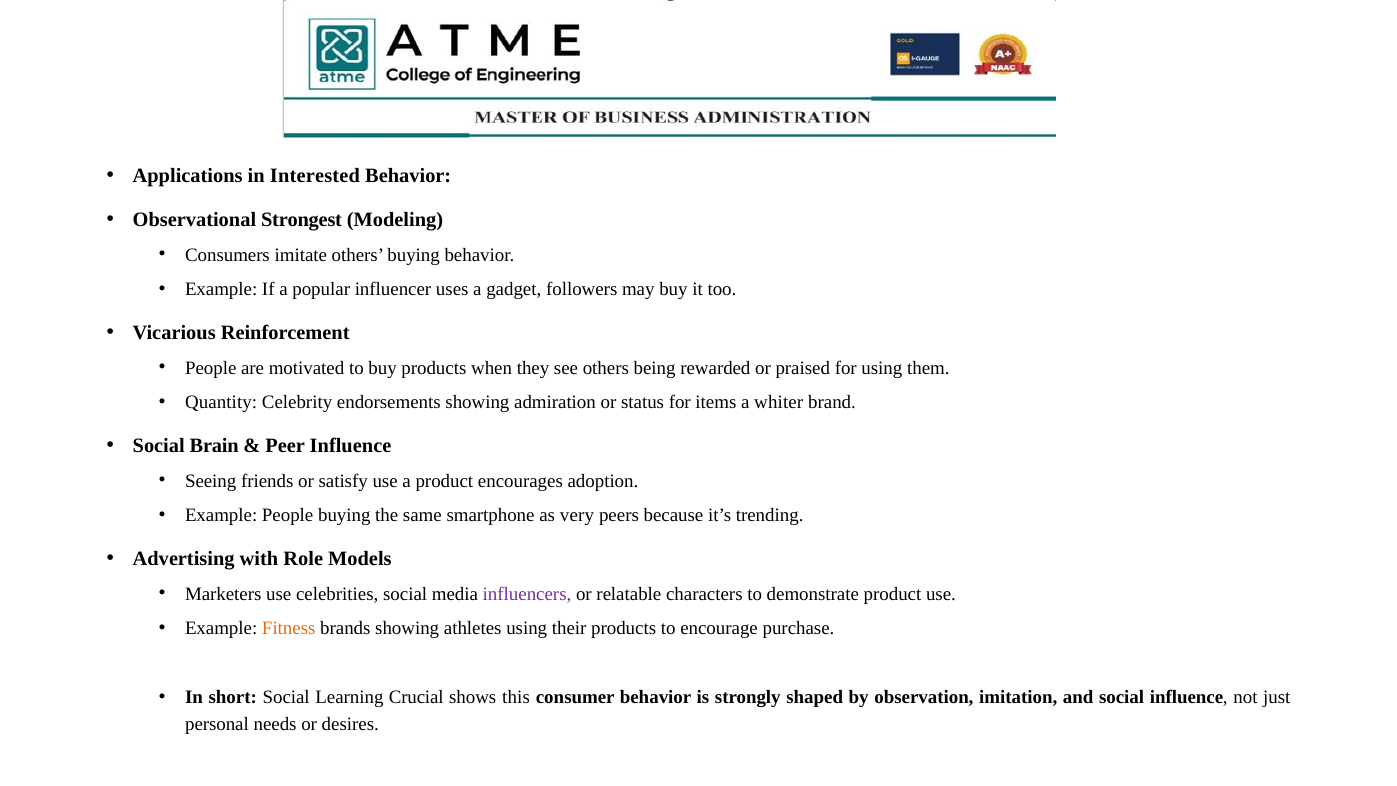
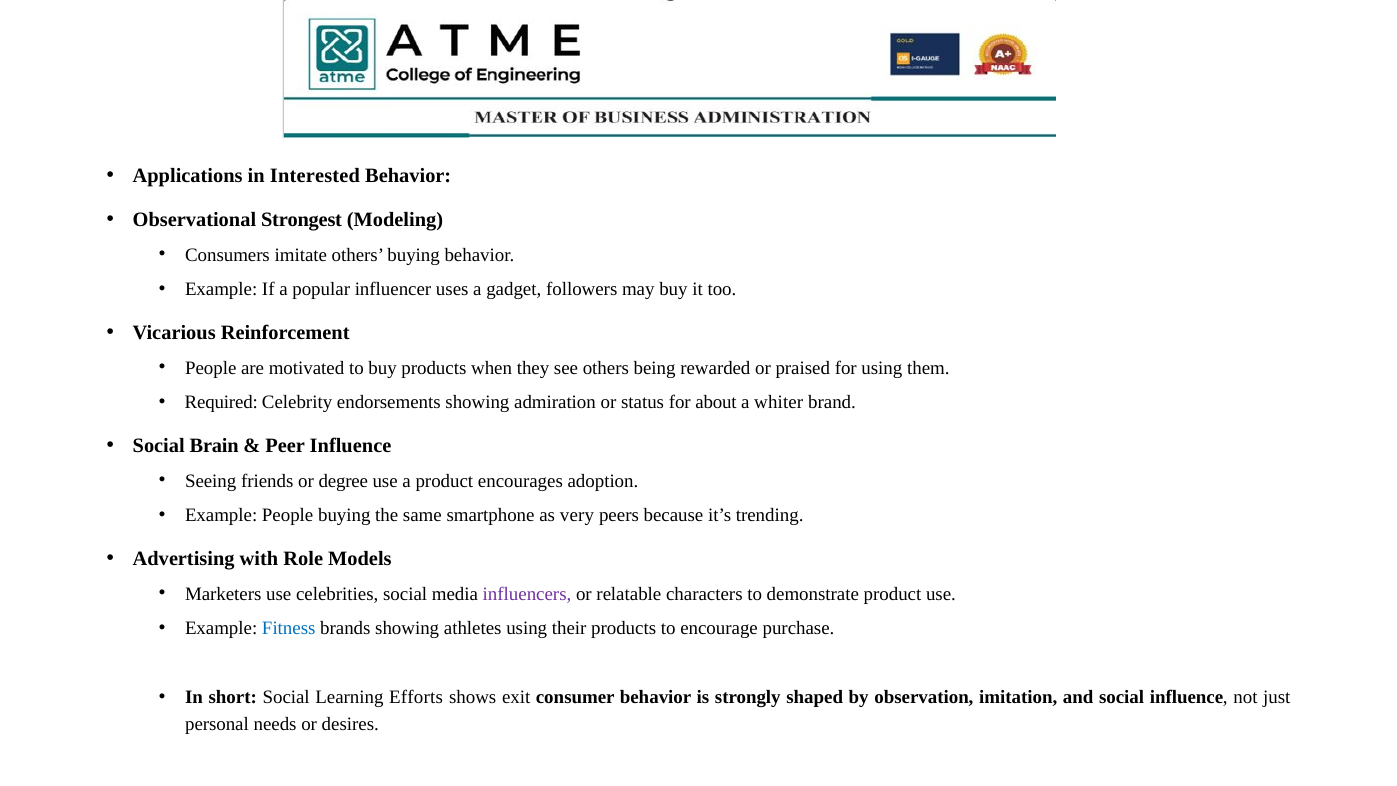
Quantity: Quantity -> Required (221, 402)
items: items -> about (716, 402)
satisfy: satisfy -> degree (343, 481)
Fitness colour: orange -> blue (289, 628)
Crucial: Crucial -> Efforts (416, 697)
this: this -> exit (516, 697)
